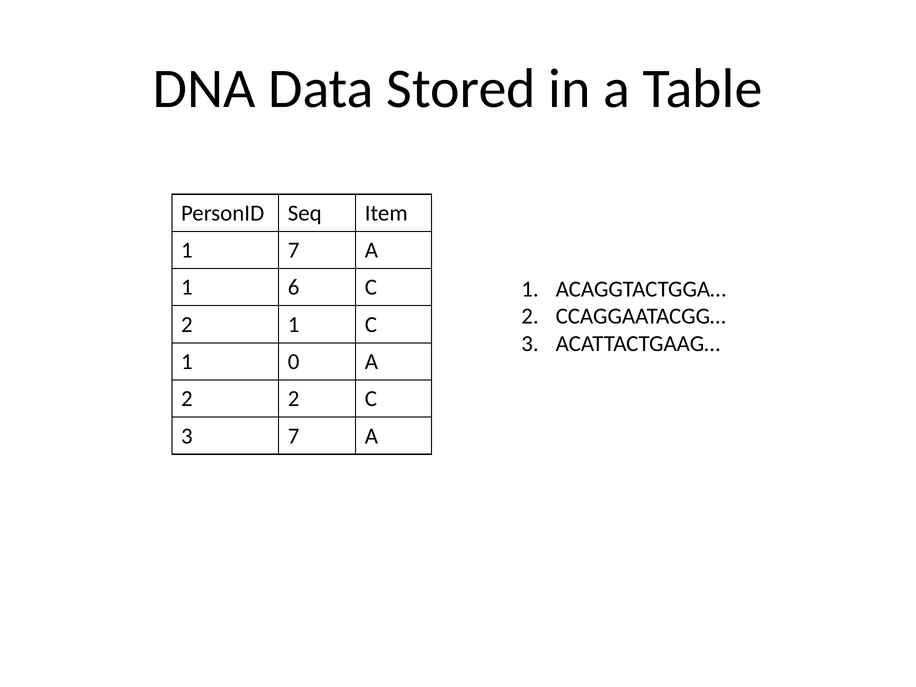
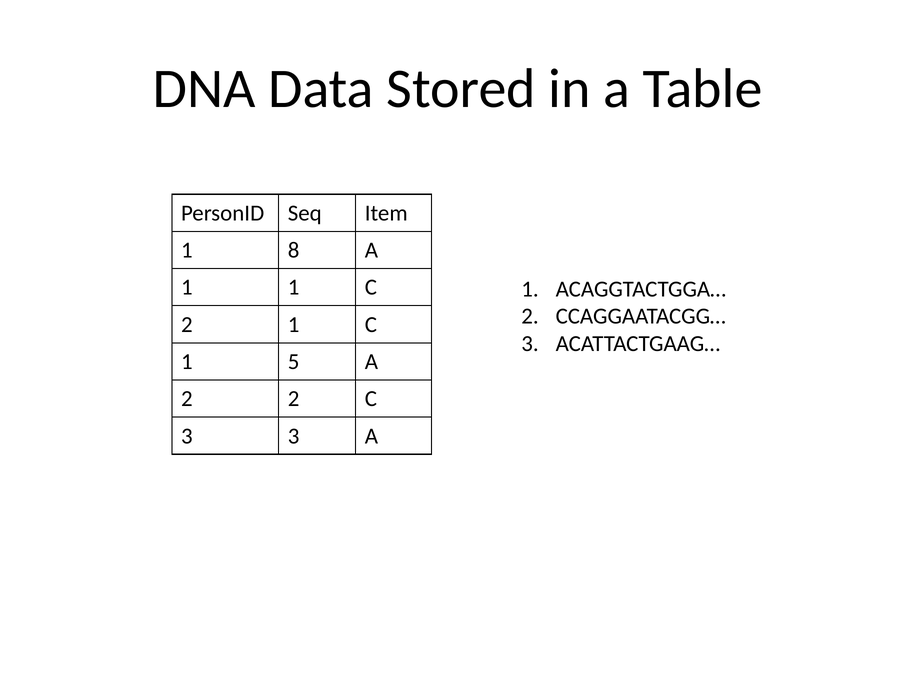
1 7: 7 -> 8 (294, 250)
1 6: 6 -> 1 (294, 287)
0: 0 -> 5 (294, 362)
3 7: 7 -> 3 (294, 436)
